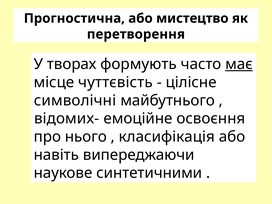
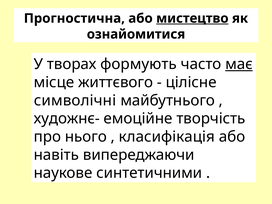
мистецтво underline: none -> present (192, 18)
перетворення: перетворення -> ознайомитися (136, 34)
чуттєвість: чуттєвість -> життєвого (116, 82)
відомих-: відомих- -> художнє- (67, 119)
освоєння: освоєння -> творчість (211, 119)
